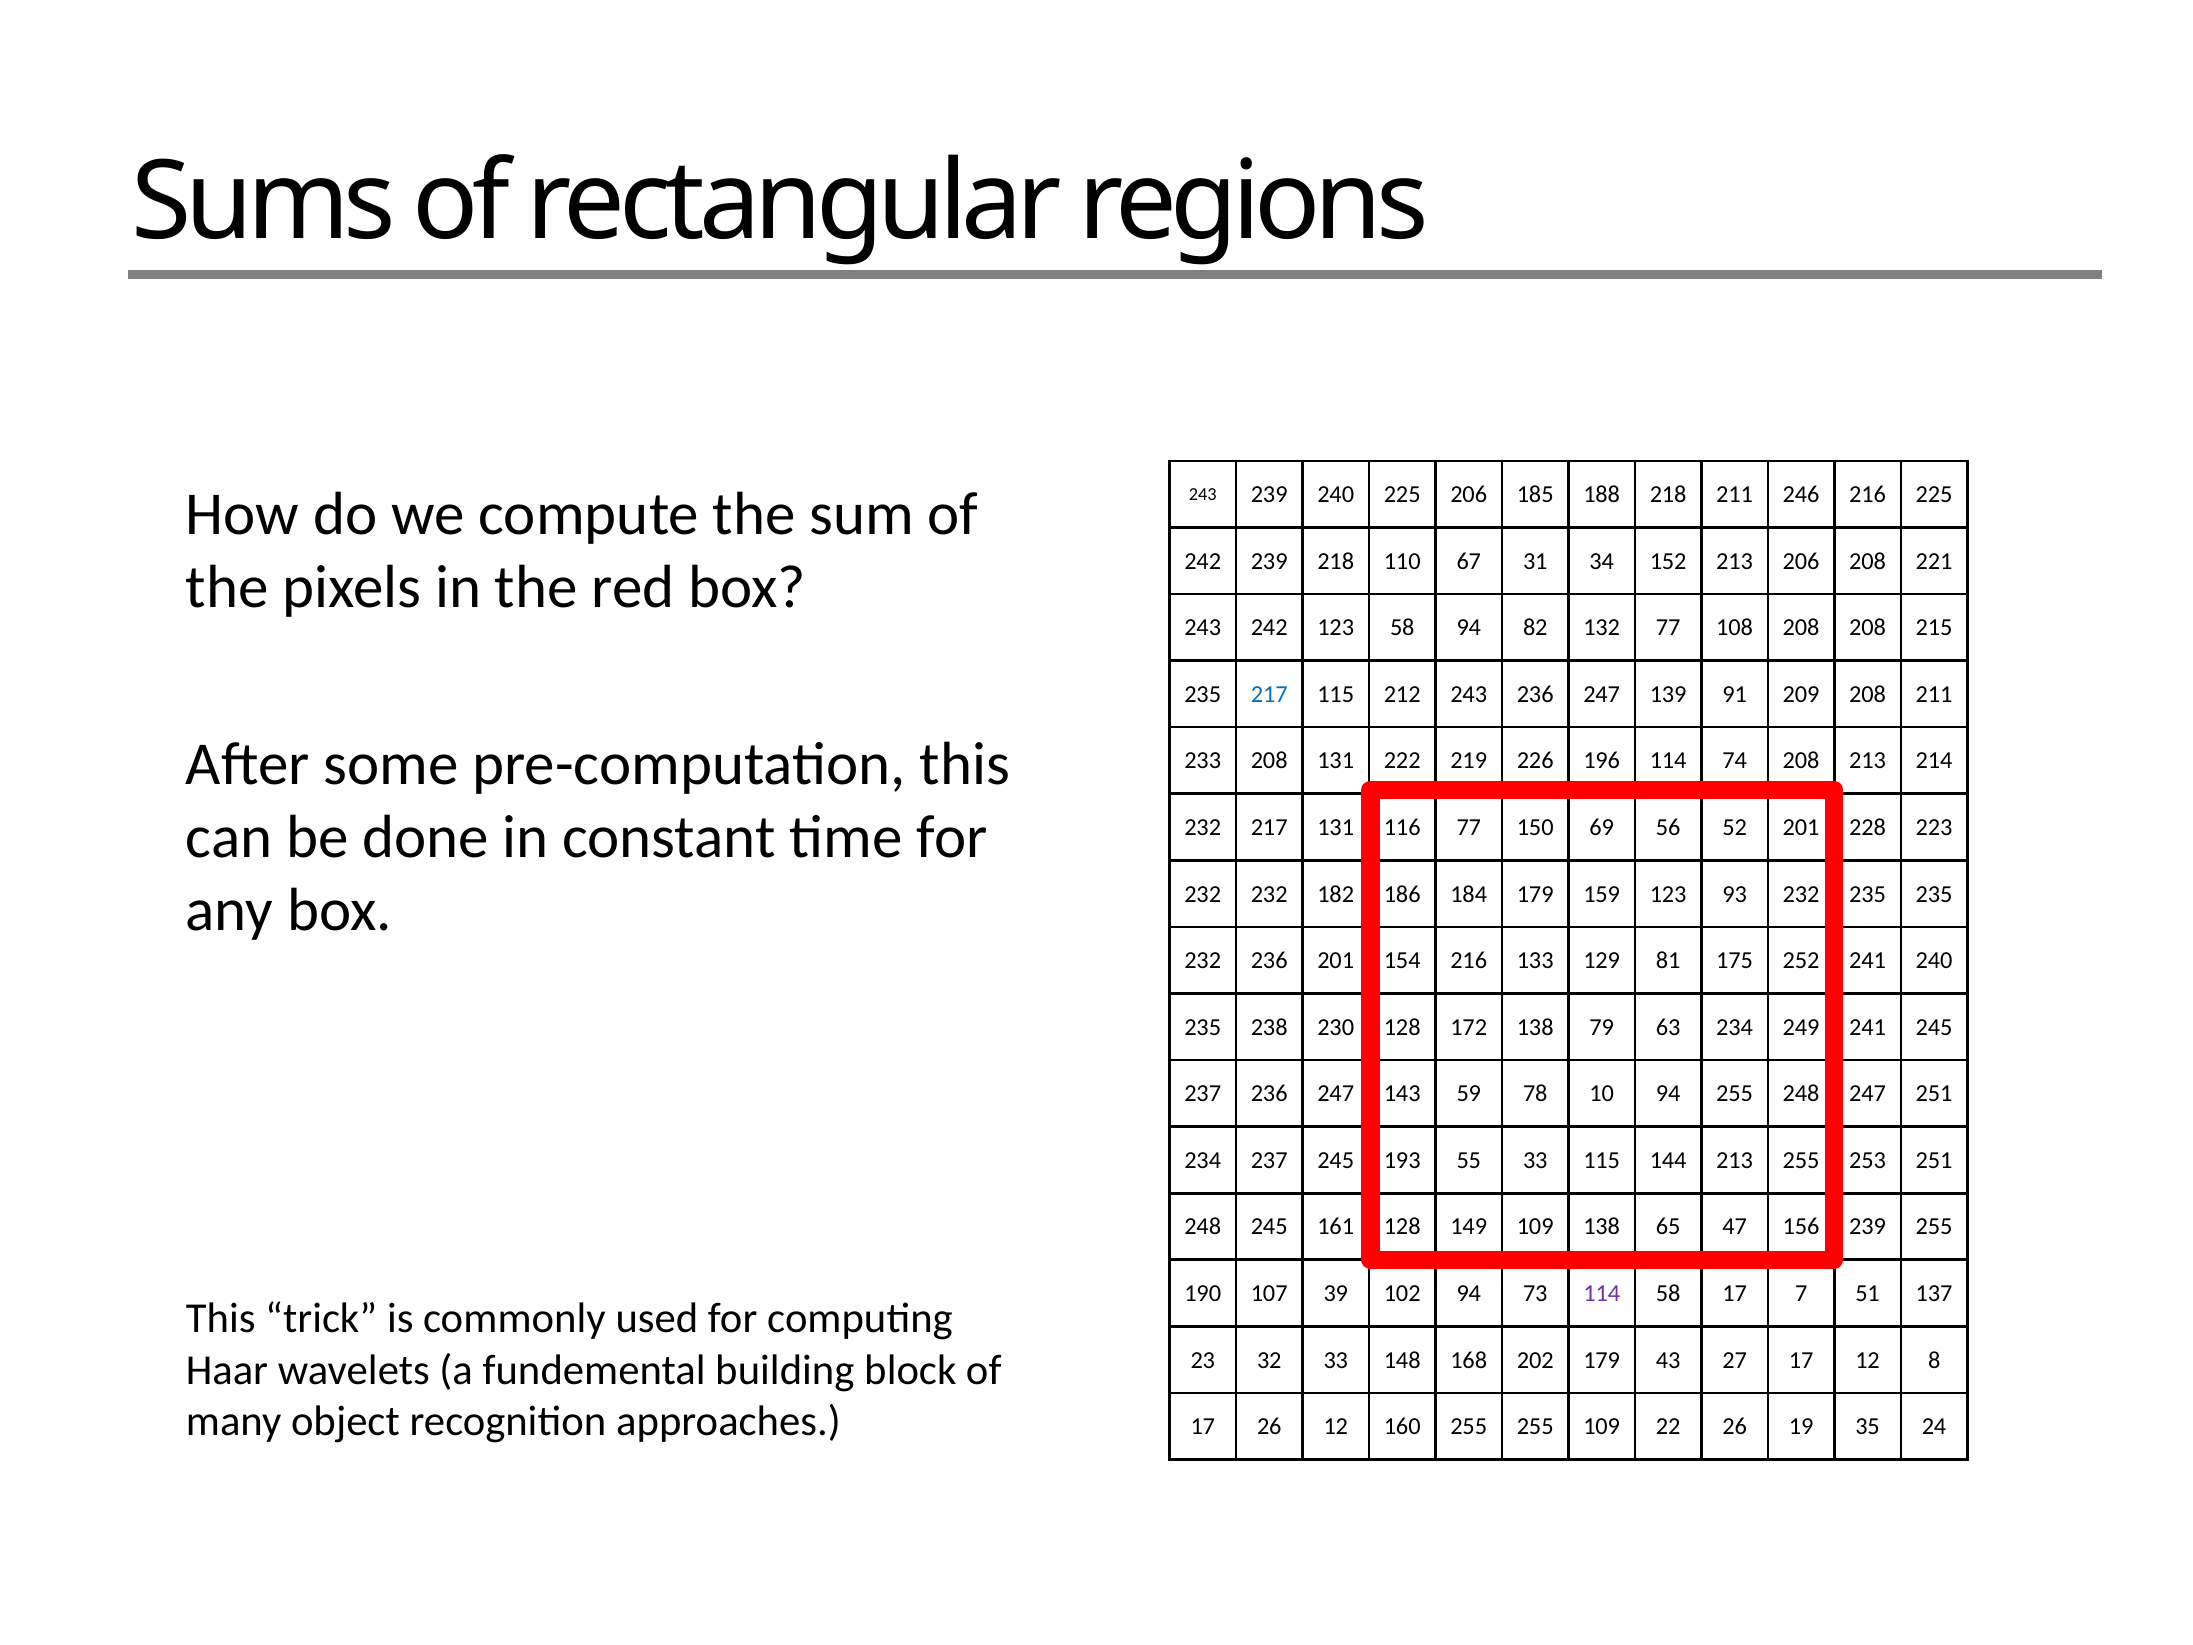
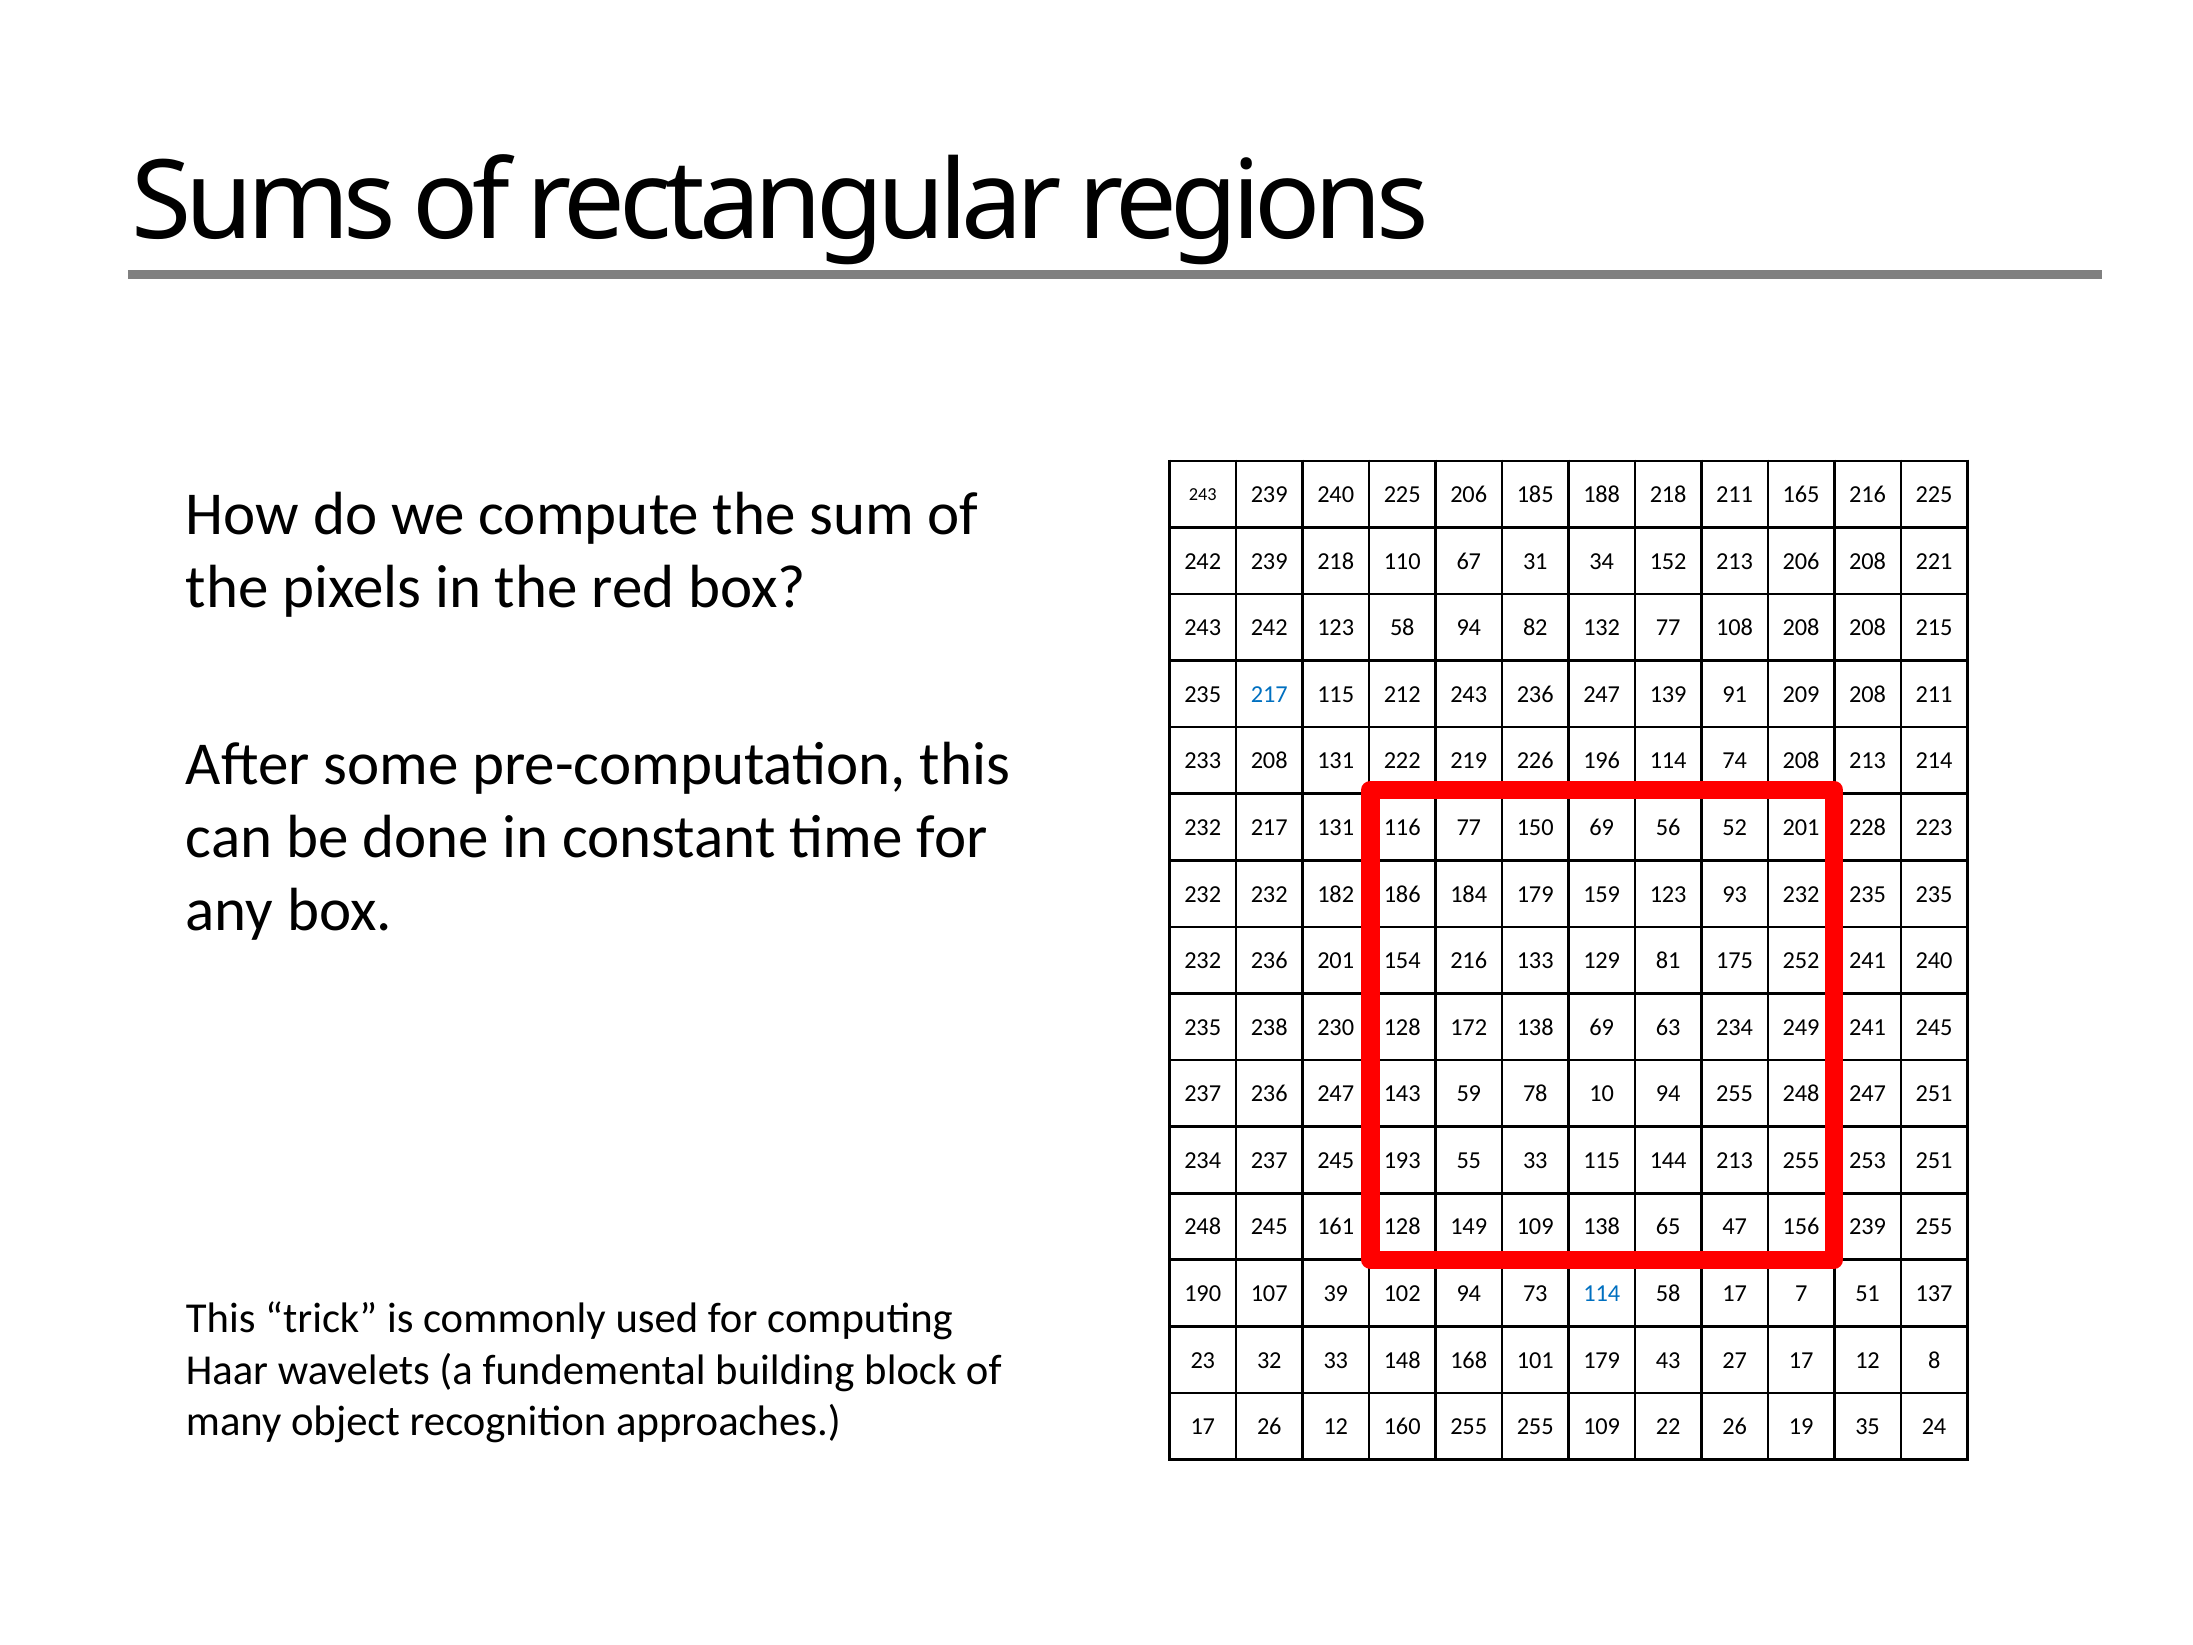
246: 246 -> 165 (1801, 494)
138 79: 79 -> 69 (1602, 1027)
114 colour: purple -> blue (1602, 1293)
202: 202 -> 101 (1535, 1360)
